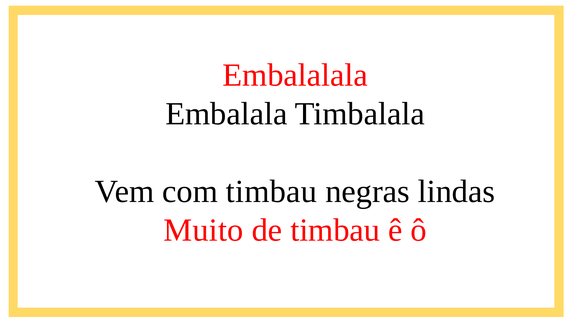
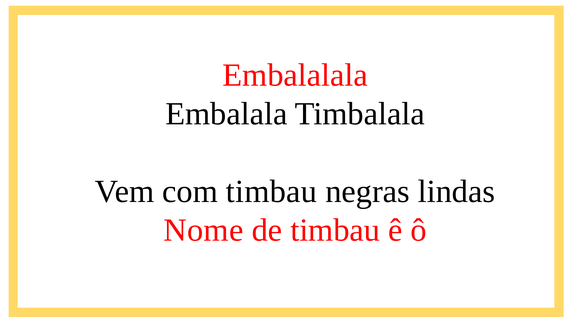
Muito: Muito -> Nome (203, 230)
